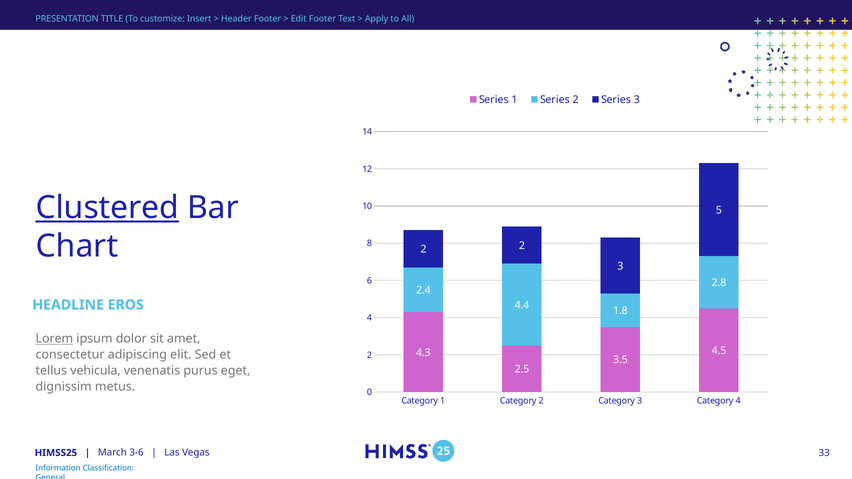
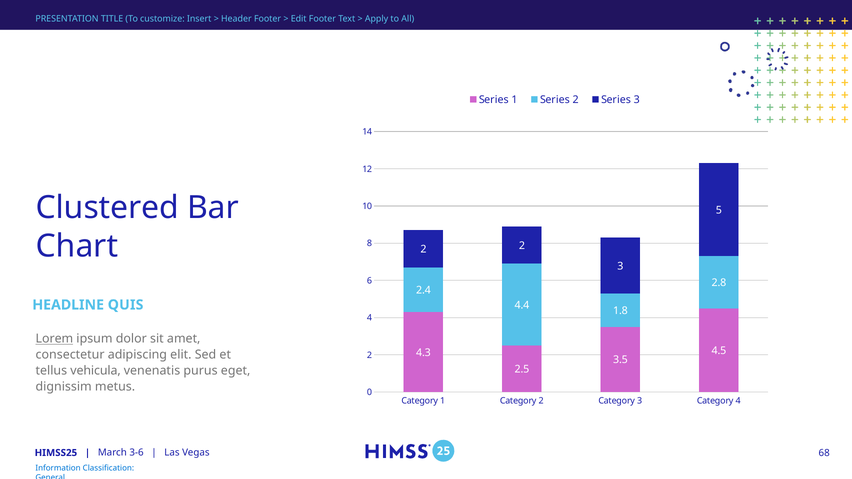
Clustered underline: present -> none (107, 208)
EROS: EROS -> QUIS (126, 305)
33: 33 -> 68 (824, 453)
